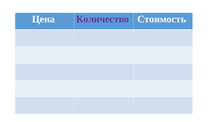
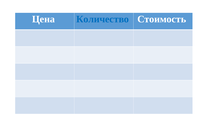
Количество colour: purple -> blue (103, 19)
